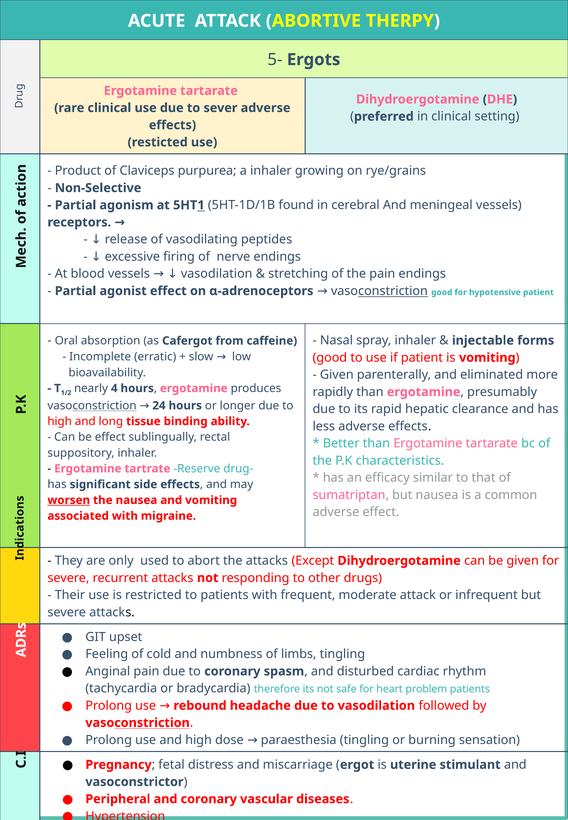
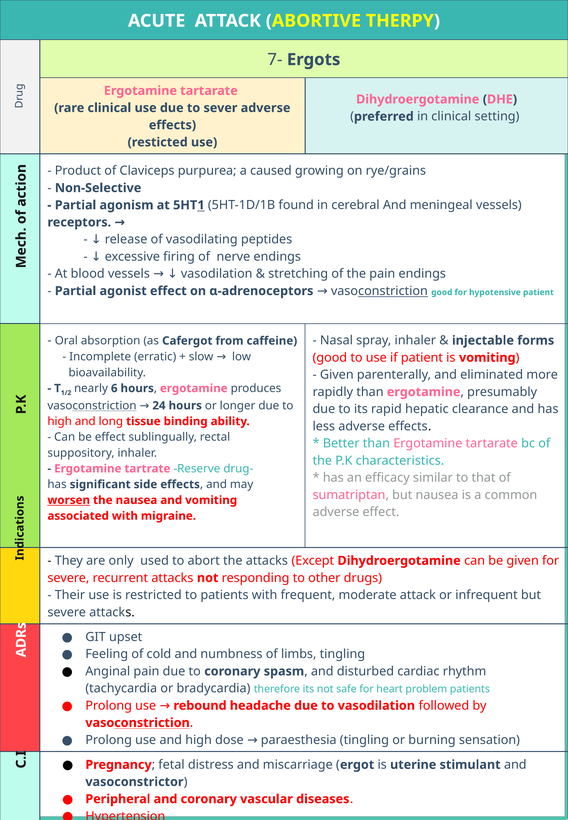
5-: 5- -> 7- (275, 60)
a inhaler: inhaler -> caused (271, 171)
nearly 4: 4 -> 6 (114, 389)
